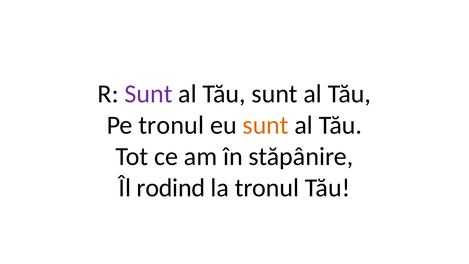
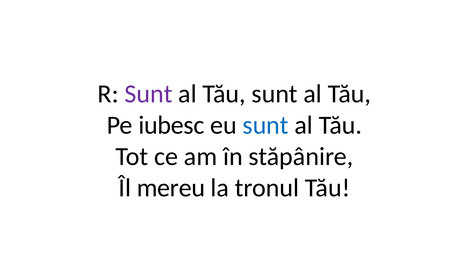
Pe tronul: tronul -> iubesc (171, 125)
sunt colour: orange -> blue (266, 125)
rodind: rodind -> mereu (171, 188)
